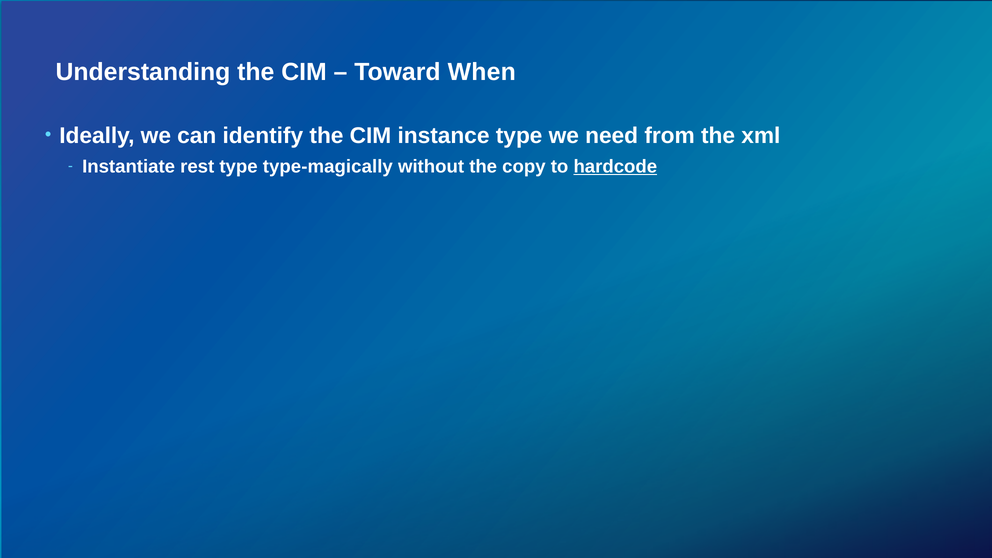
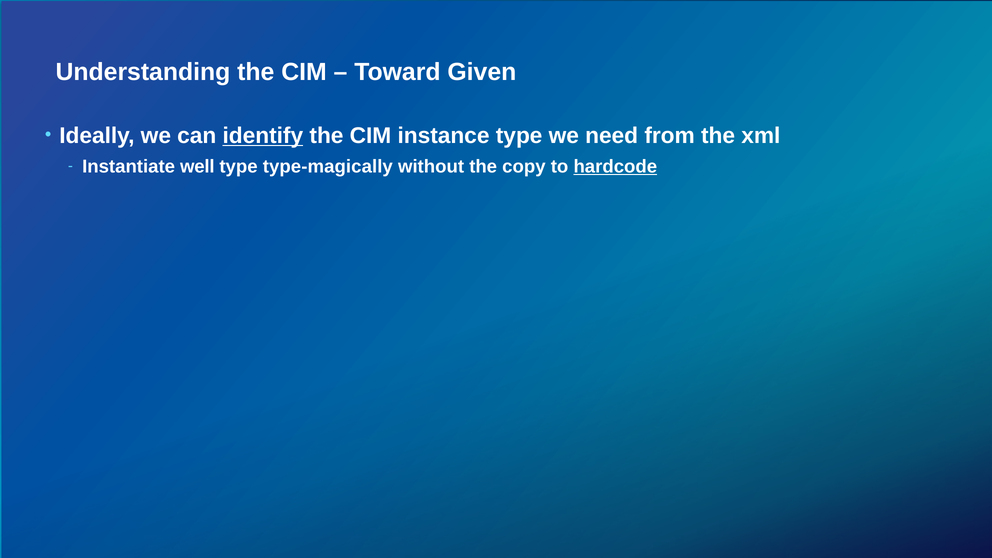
When: When -> Given (482, 72)
identify underline: none -> present (263, 136)
rest: rest -> well (197, 166)
